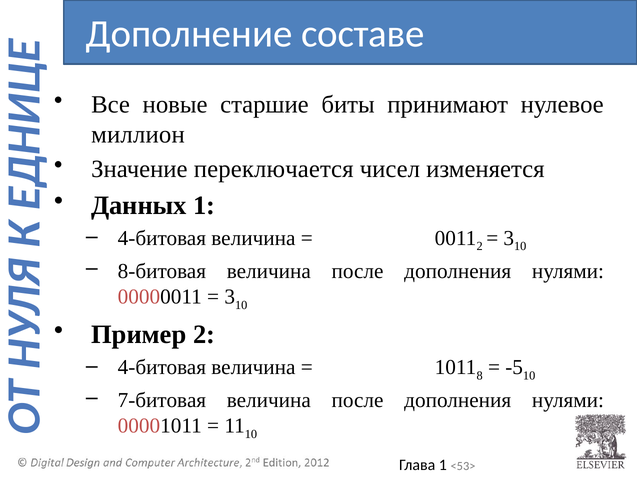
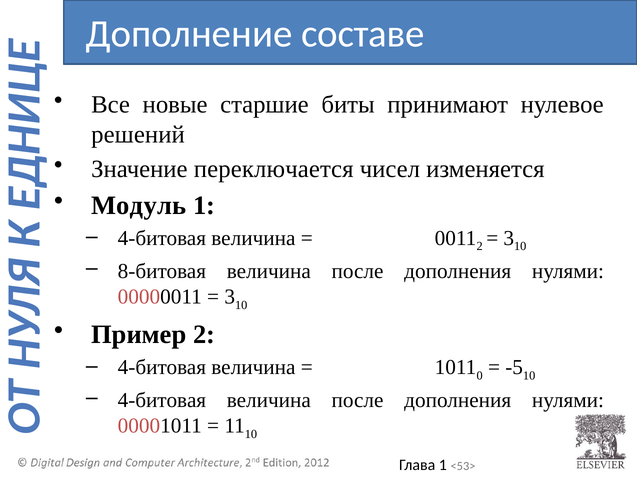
миллион: миллион -> решений (138, 134)
Данных: Данных -> Модуль (139, 205)
8: 8 -> 0 (480, 375)
7-битовая: 7-битовая -> 4-битовая (162, 400)
